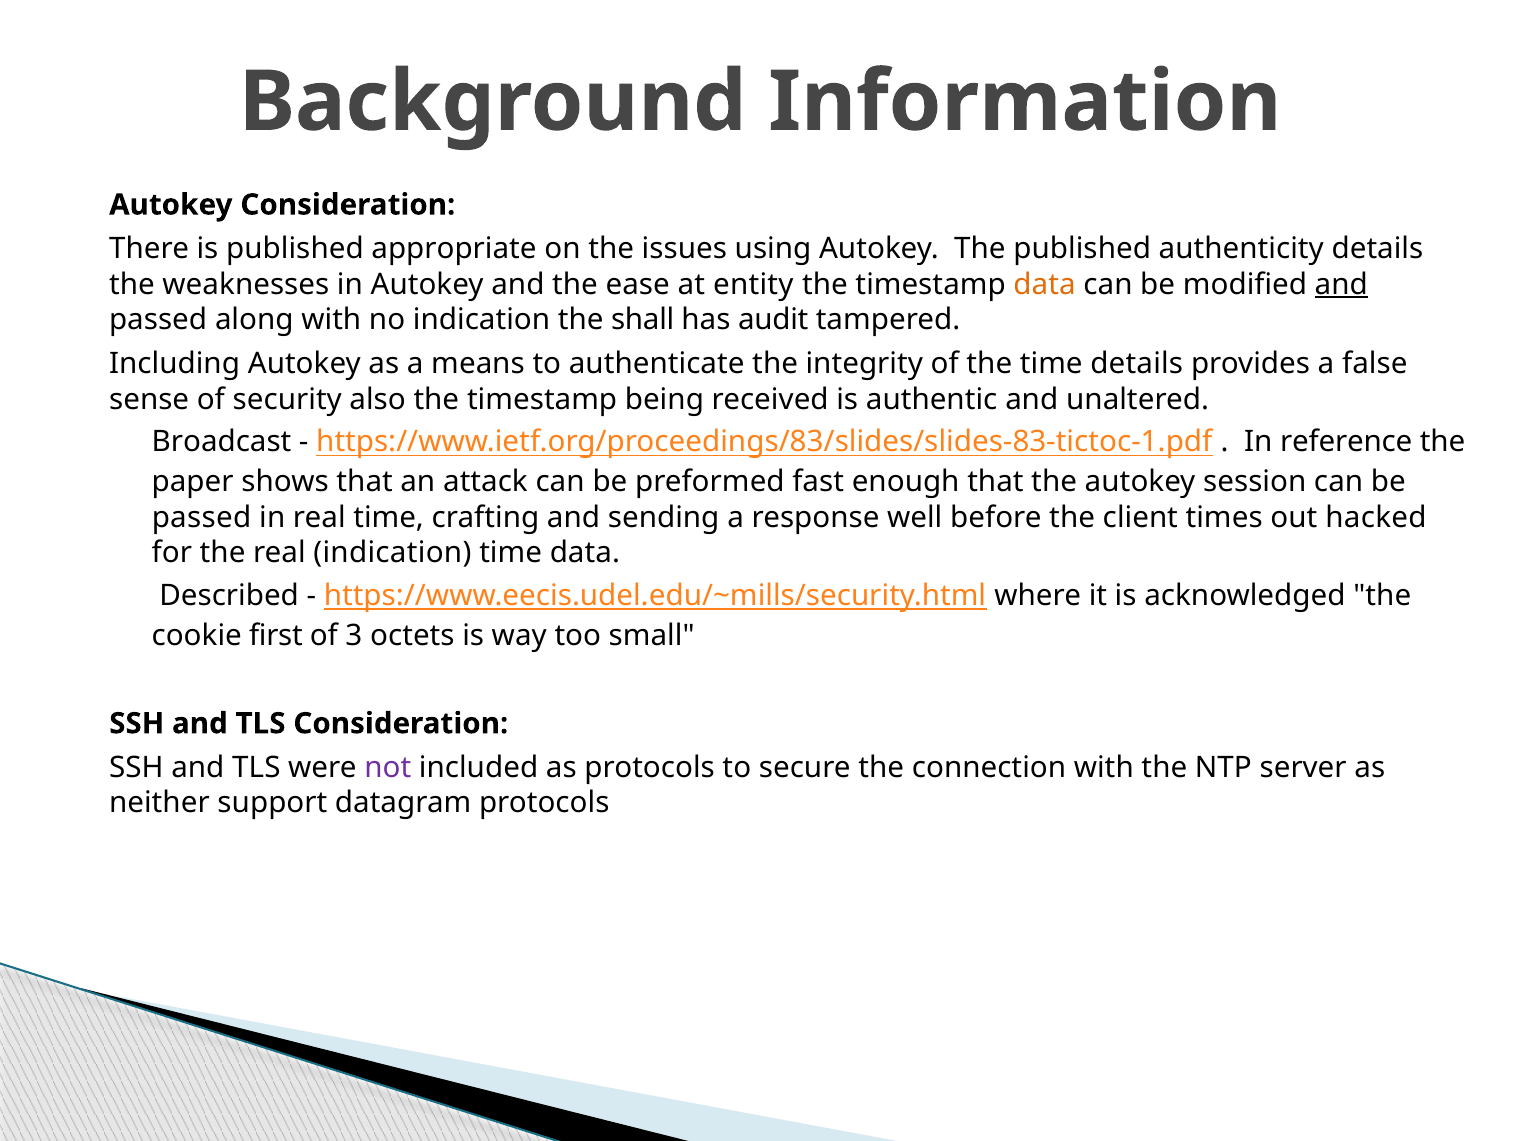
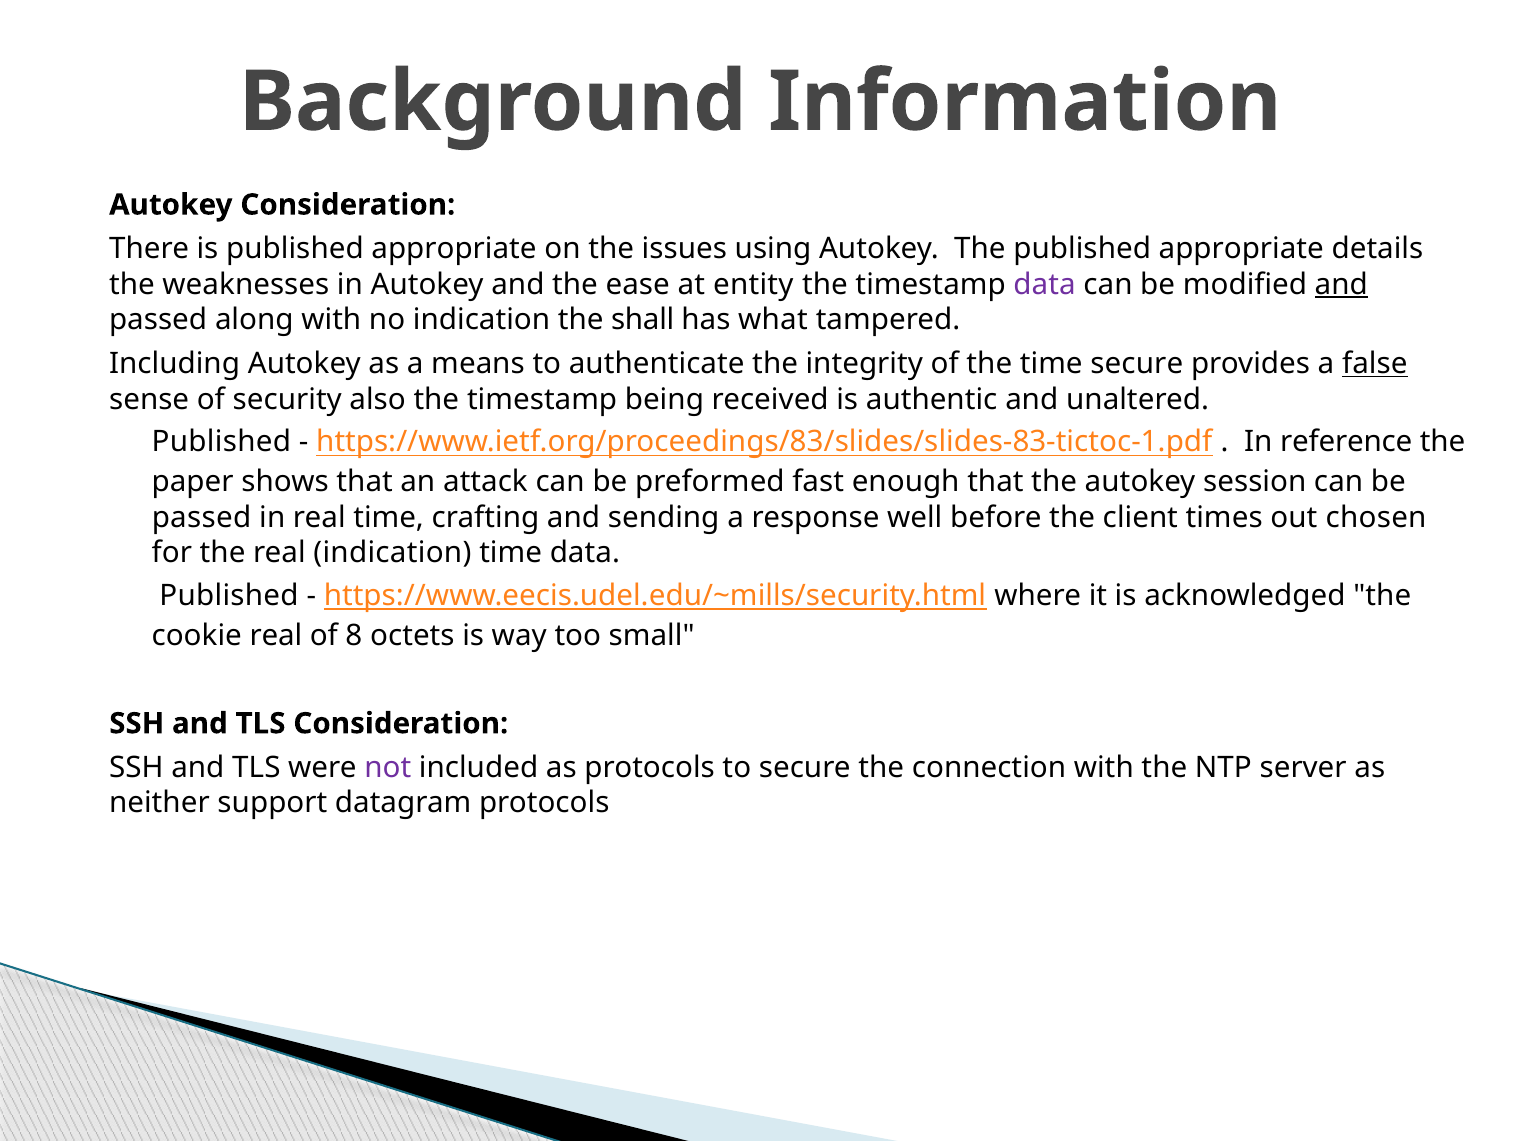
The published authenticity: authenticity -> appropriate (1241, 249)
data colour: orange -> purple (1045, 284)
audit: audit -> what (773, 320)
time details: details -> secure (1137, 364)
false underline: none -> present (1375, 364)
Broadcast: Broadcast -> Published (221, 442)
hacked: hacked -> chosen (1376, 517)
Described: Described -> Published (229, 595)
cookie first: first -> real (276, 635)
3: 3 -> 8 (354, 635)
